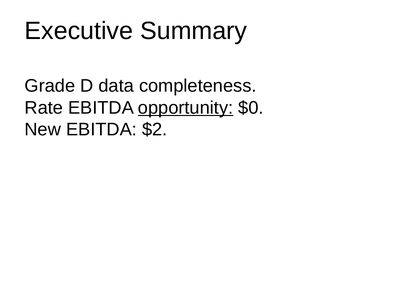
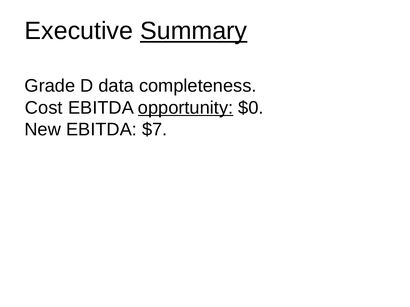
Summary underline: none -> present (194, 31)
Rate: Rate -> Cost (44, 108)
$2: $2 -> $7 (155, 130)
